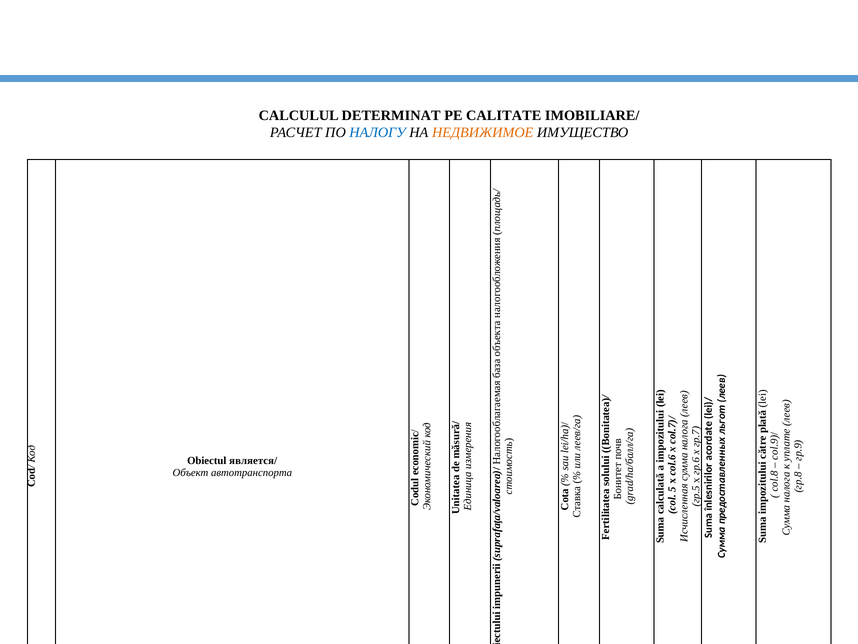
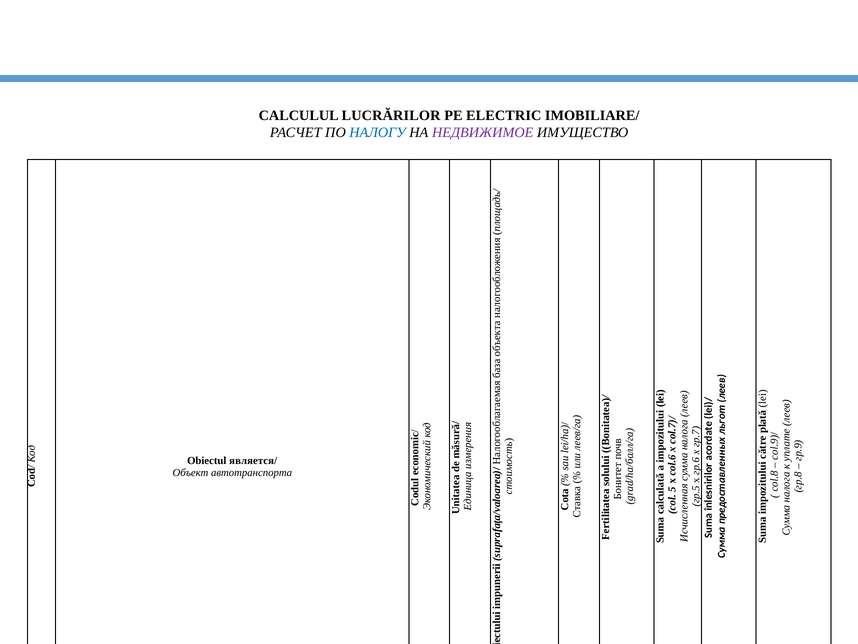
DETERMINAT: DETERMINAT -> LUCRĂRILOR (391, 115)
CALITATE: CALITATE -> ELECTRIC (504, 115)
НЕДВИЖИМОЕ colour: orange -> purple (483, 133)
